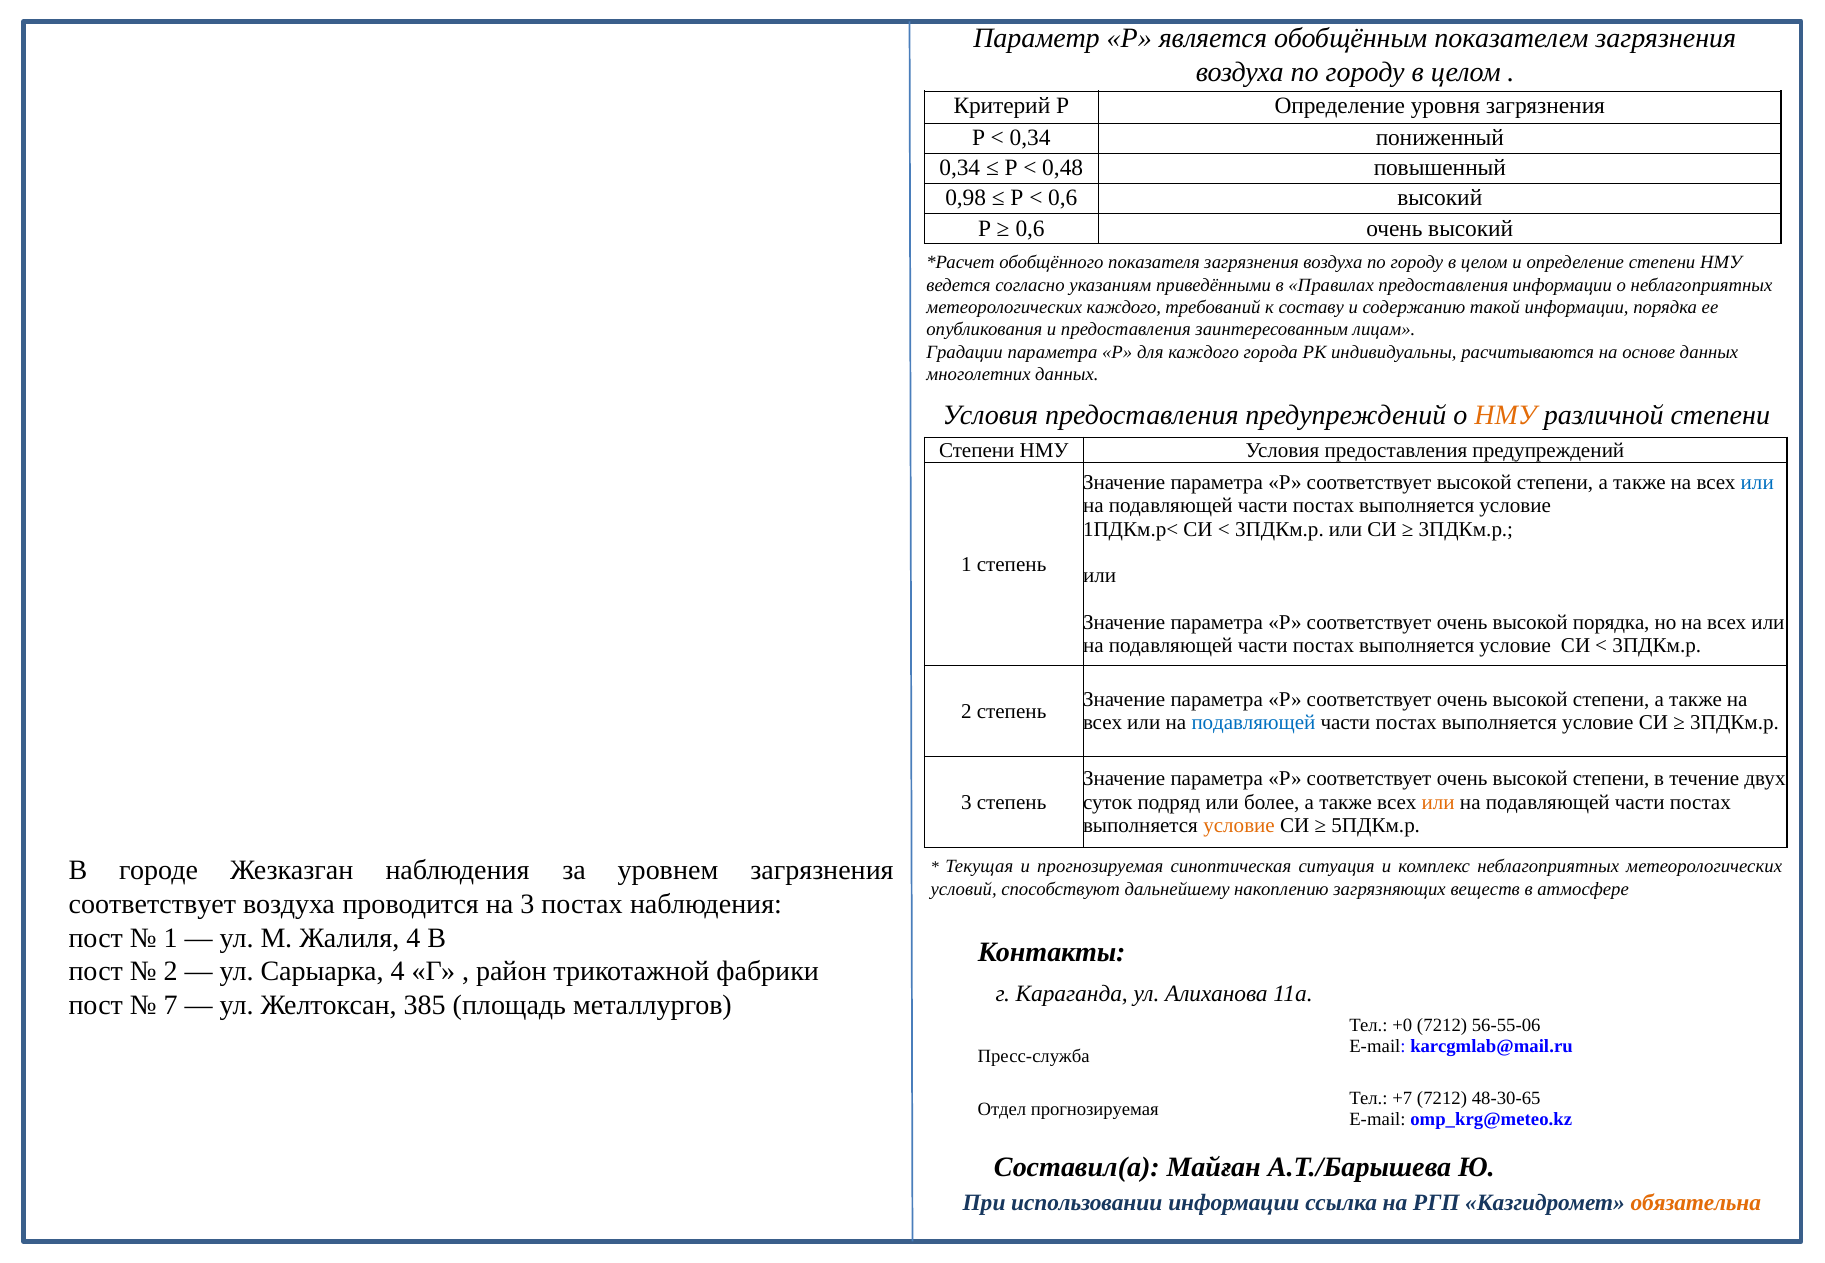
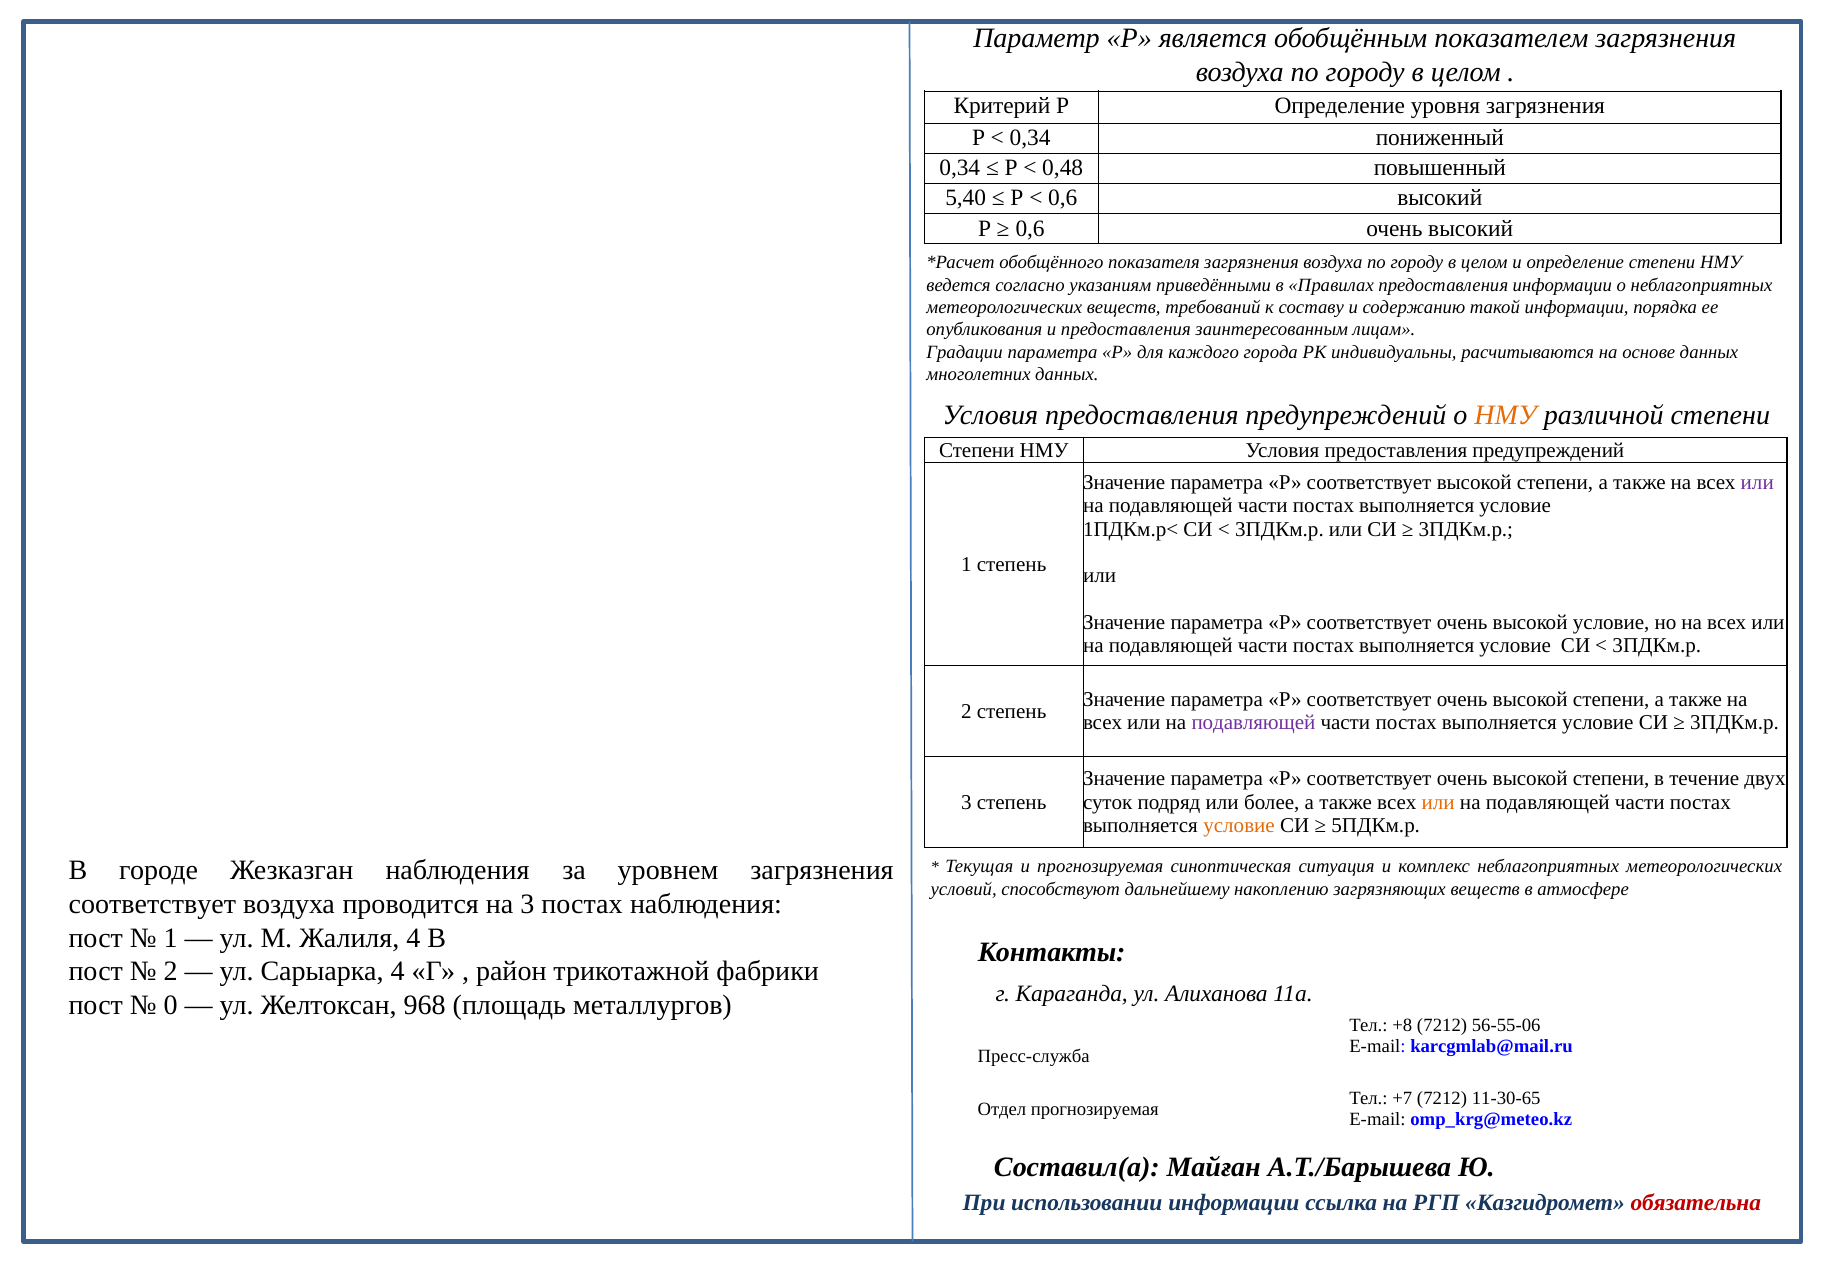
0,98: 0,98 -> 5,40 (966, 198)
метеорологических каждого: каждого -> веществ (1124, 307)
или colour: blue -> purple (1757, 483)
высокой порядка: порядка -> условие (1611, 623)
подавляющей colour: blue -> purple (1253, 723)
7: 7 -> 0 (171, 1006)
385: 385 -> 968 (425, 1006)
+0: +0 -> +8 (1402, 1026)
48-30-65: 48-30-65 -> 11-30-65 (1506, 1099)
обязательна colour: orange -> red (1696, 1203)
